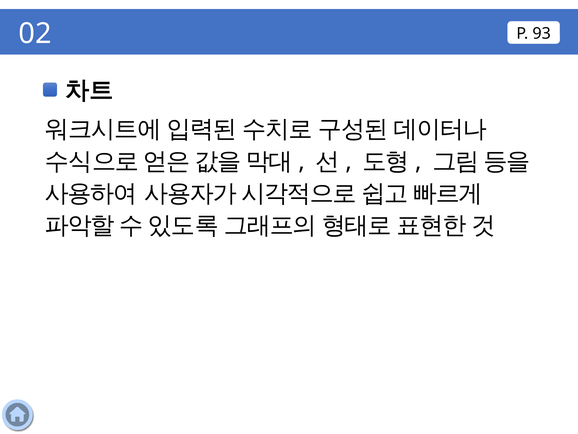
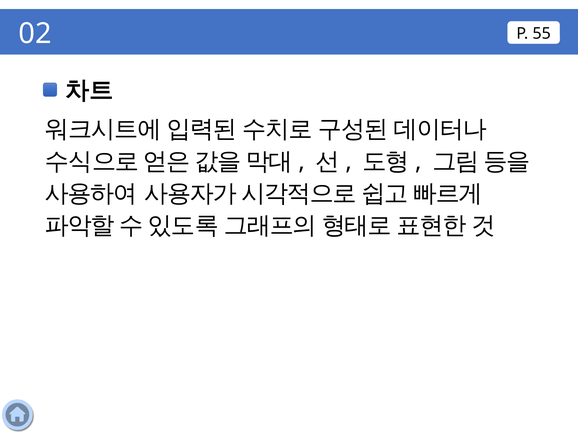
93: 93 -> 55 (542, 34)
